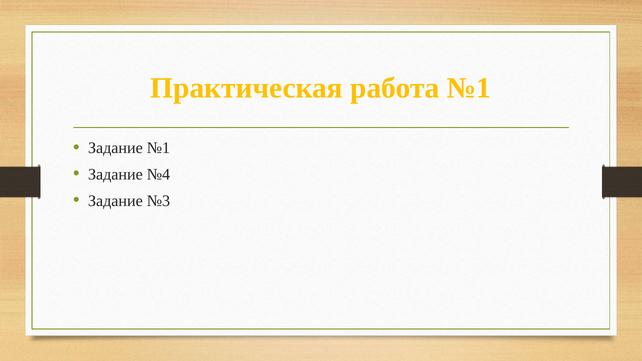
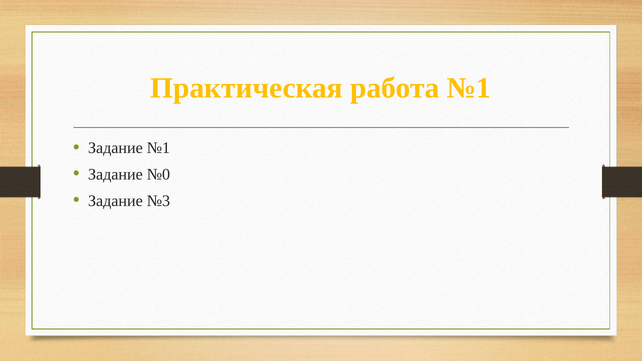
№4: №4 -> №0 (158, 174)
